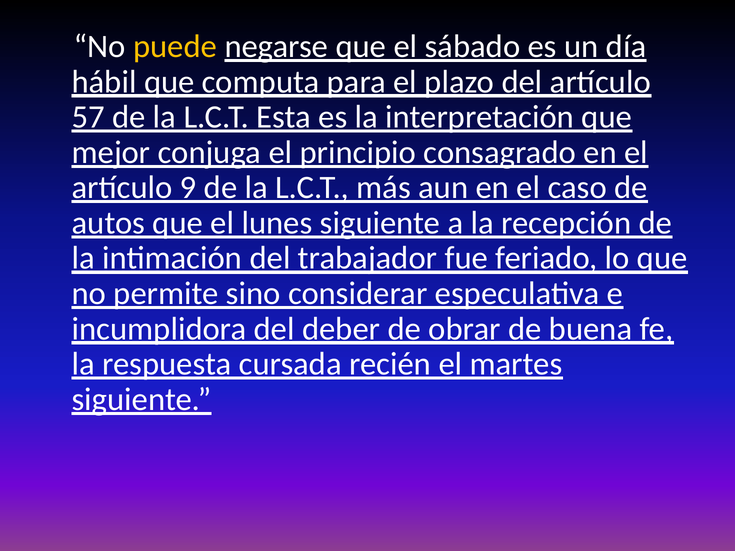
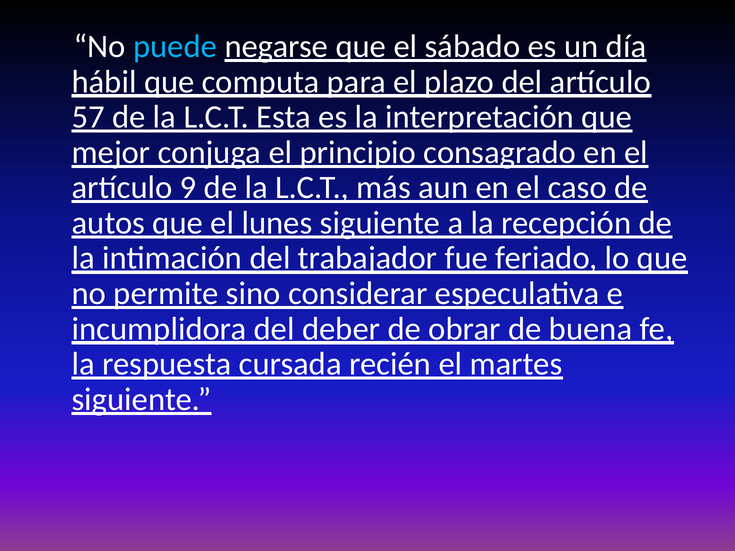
puede colour: yellow -> light blue (175, 46)
